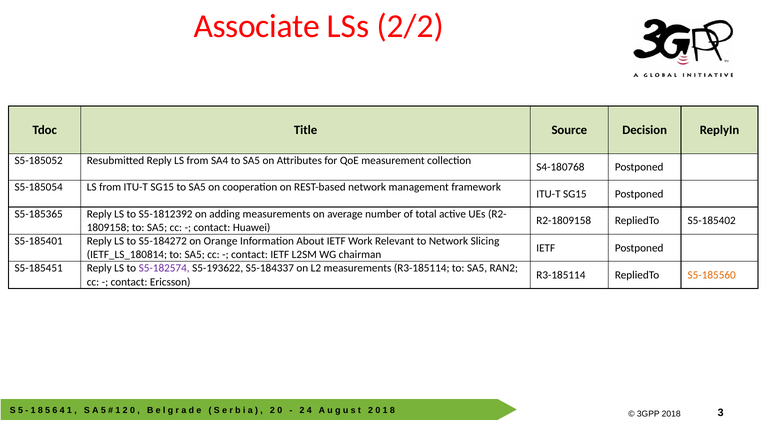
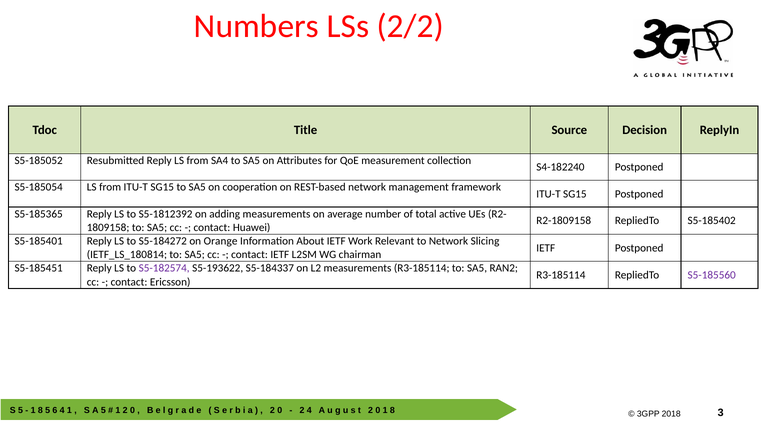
Associate: Associate -> Numbers (257, 26)
S4-180768: S4-180768 -> S4-182240 (560, 167)
S5-185560 colour: orange -> purple (712, 275)
